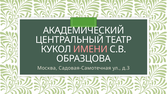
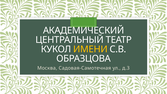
ИМЕНИ colour: pink -> yellow (90, 49)
